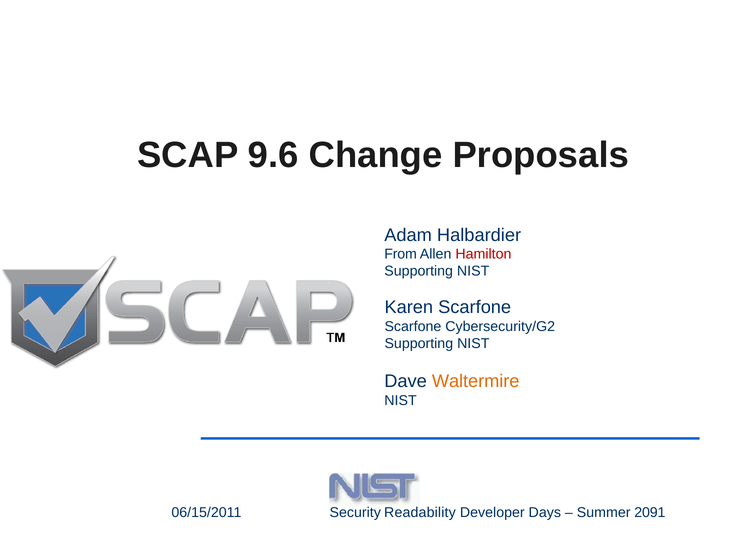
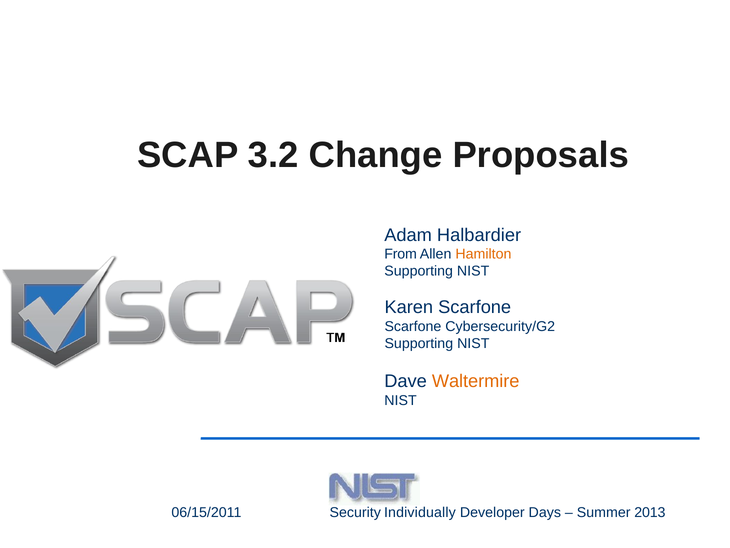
9.6: 9.6 -> 3.2 (273, 155)
Hamilton colour: red -> orange (483, 254)
Readability: Readability -> Individually (420, 512)
2091: 2091 -> 2013 (650, 512)
